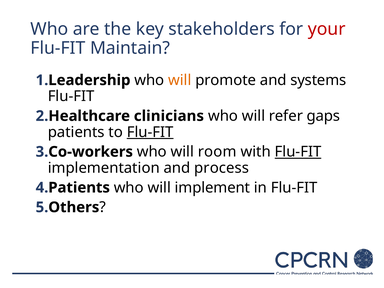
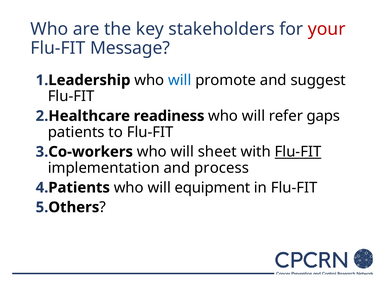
Maintain: Maintain -> Message (130, 48)
will colour: orange -> blue (180, 80)
systems: systems -> suggest (318, 80)
clinicians: clinicians -> readiness (169, 116)
Flu-FIT underline: present -> none (150, 132)
room: room -> sheet (217, 152)
implement: implement -> equipment (212, 188)
